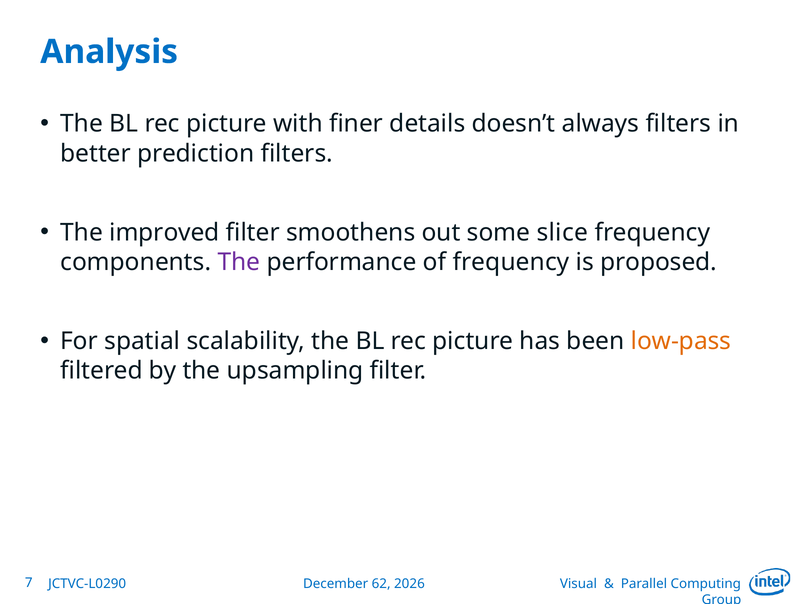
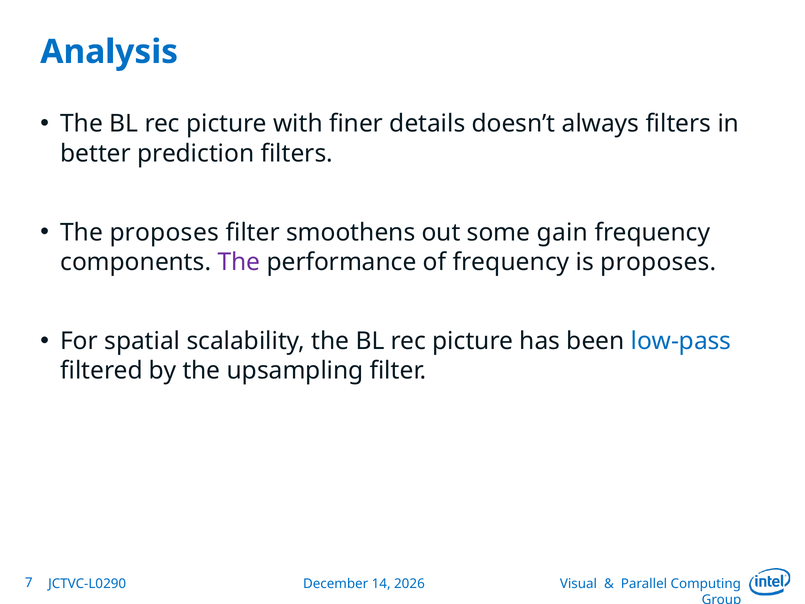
The improved: improved -> proposes (164, 232)
slice: slice -> gain (562, 232)
is proposed: proposed -> proposes (658, 262)
low-pass colour: orange -> blue (681, 341)
62: 62 -> 14 (381, 583)
